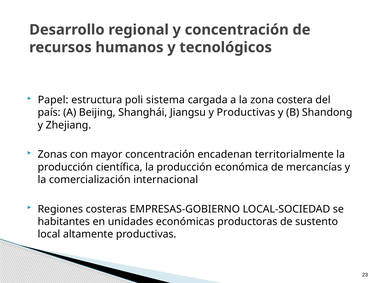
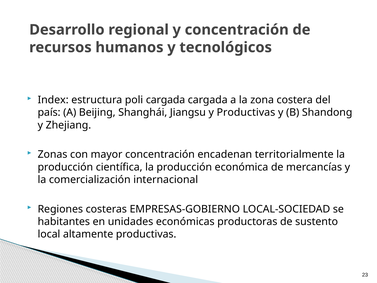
Papel: Papel -> Index (53, 100)
poli sistema: sistema -> cargada (166, 100)
